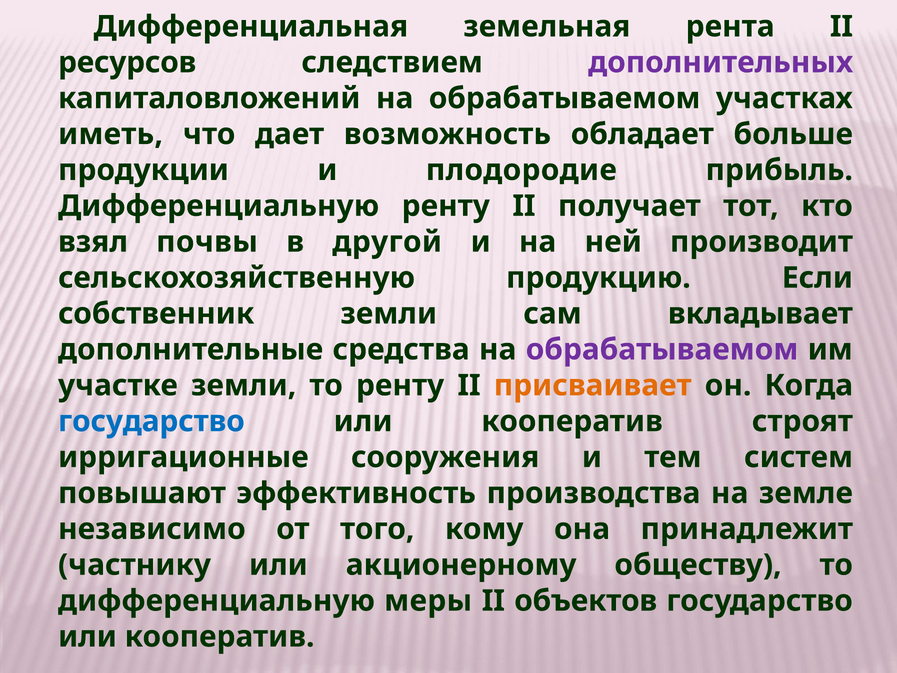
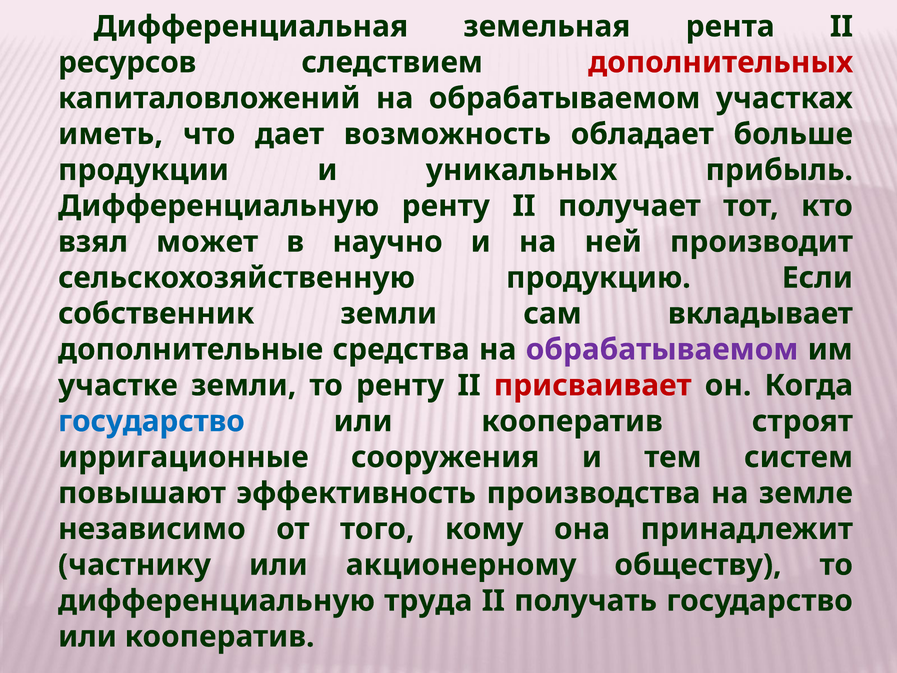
дополнительных colour: purple -> red (721, 62)
плодородие: плодородие -> уникальных (522, 170)
почвы: почвы -> может (207, 242)
другой: другой -> научно (388, 242)
присваивает colour: orange -> red (593, 385)
меры: меры -> труда (428, 601)
объектов: объектов -> получать (586, 601)
